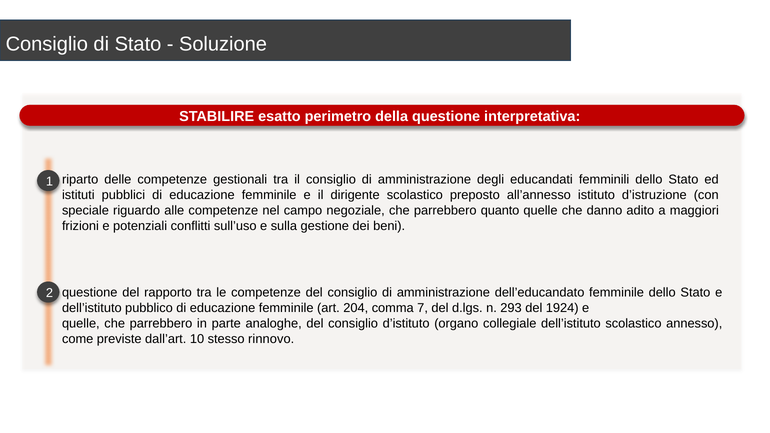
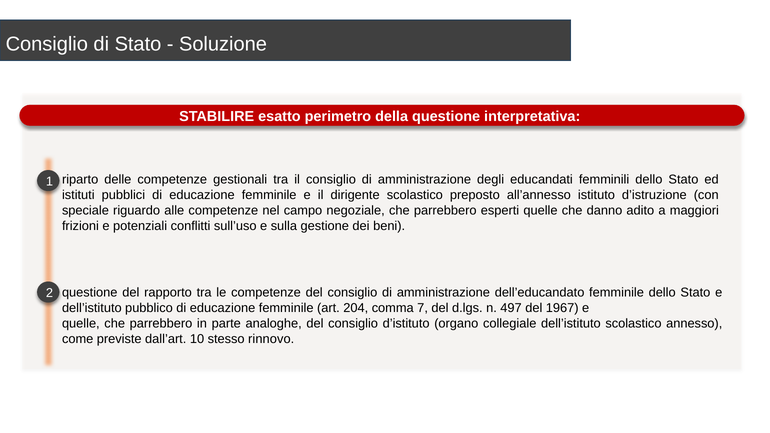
quanto: quanto -> esperti (500, 211)
293: 293 -> 497 (511, 308)
1924: 1924 -> 1967 (562, 308)
